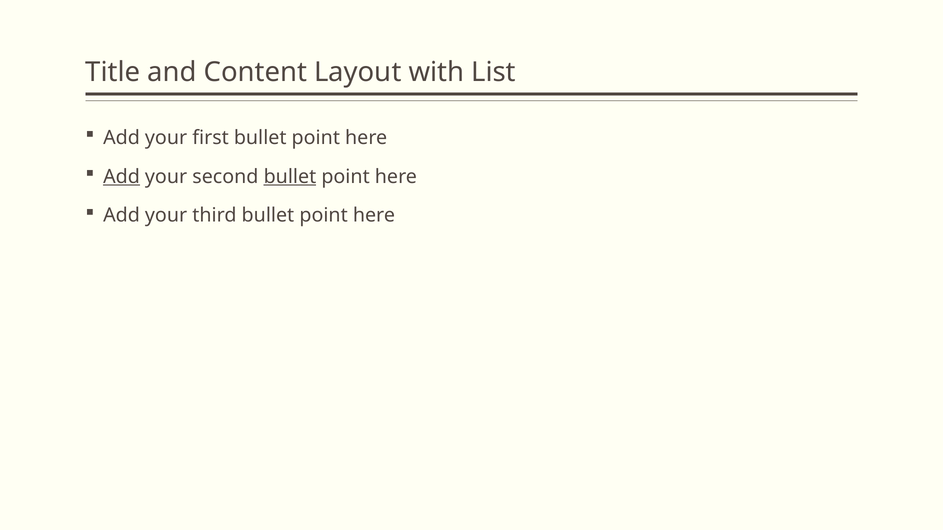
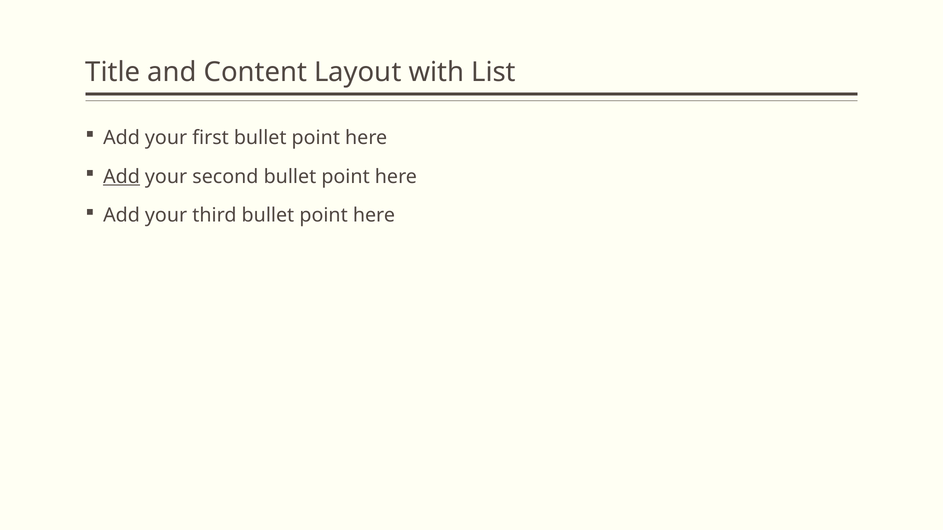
bullet underline: present -> none (290, 177)
